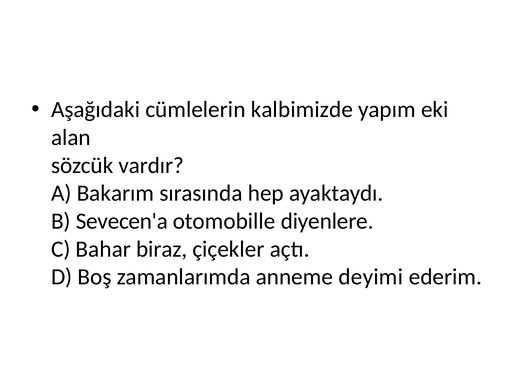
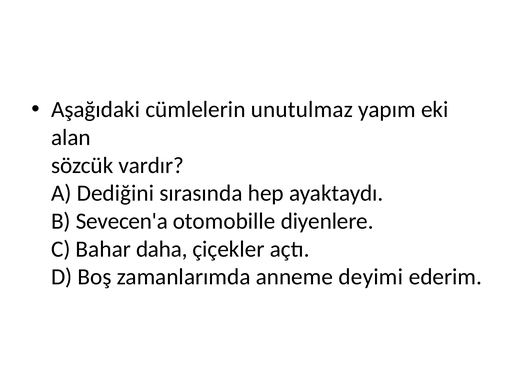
kalbimizde: kalbimizde -> unutulmaz (302, 110)
Bakarım: Bakarım -> Dediğini (115, 193)
biraz: biraz -> daha (162, 249)
